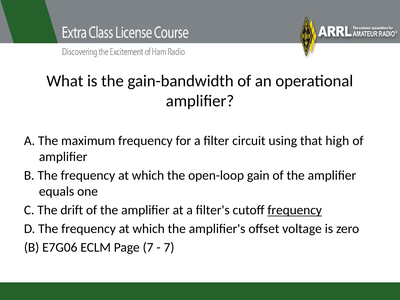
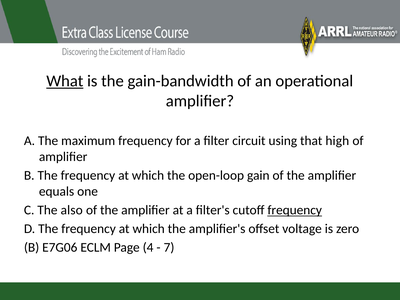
What underline: none -> present (65, 81)
drift: drift -> also (72, 210)
Page 7: 7 -> 4 (148, 248)
